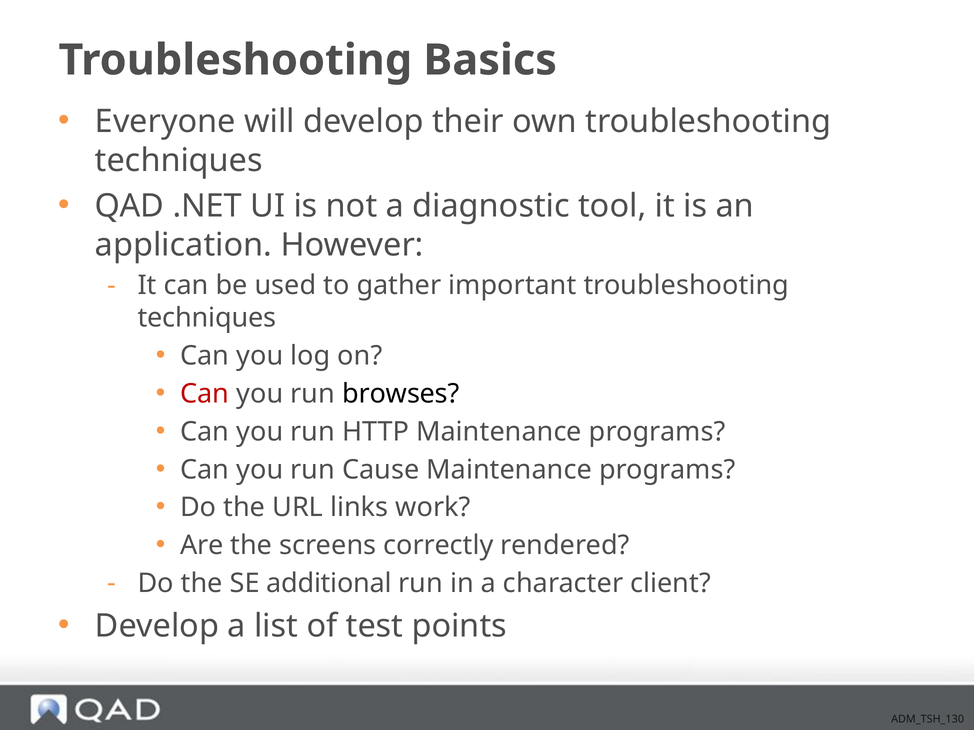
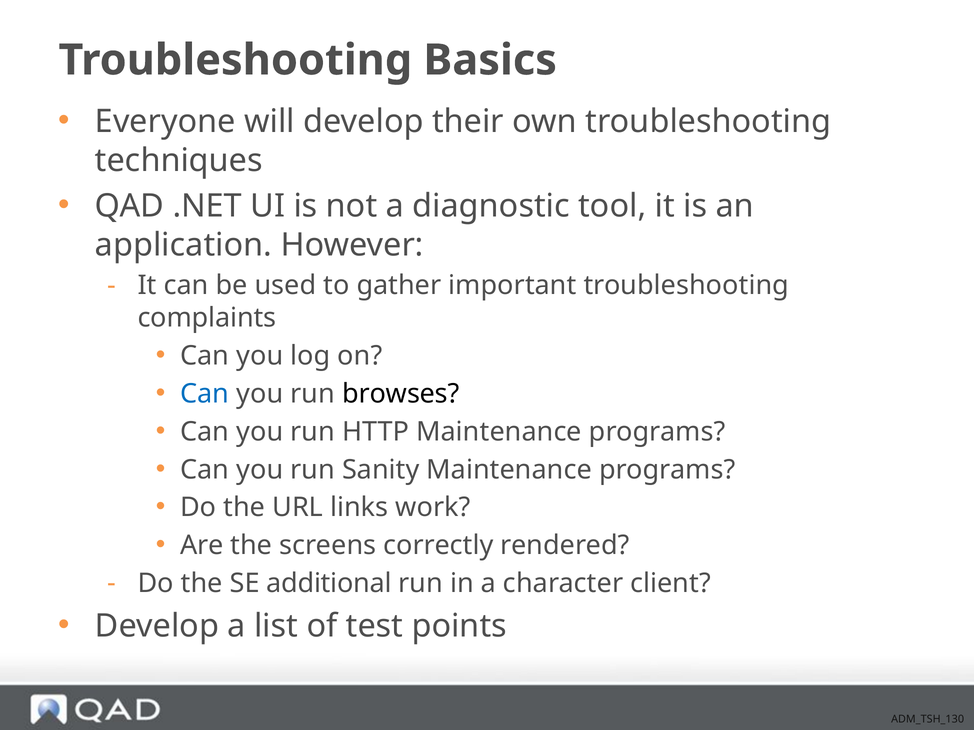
techniques: techniques -> complaints (207, 318)
Can colour: red -> blue (205, 394)
Cause: Cause -> Sanity (381, 470)
